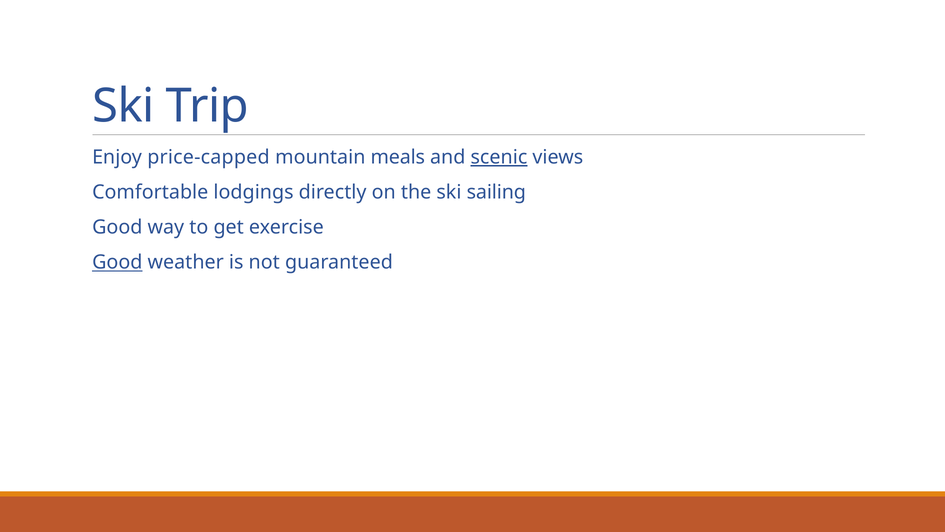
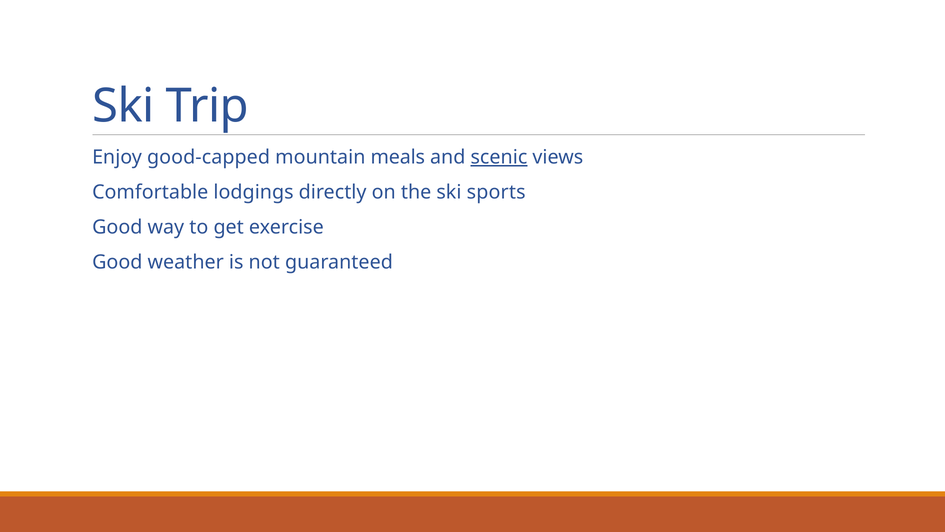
price-capped: price-capped -> good-capped (209, 157)
sailing: sailing -> sports (496, 192)
Good underline: present -> none (117, 262)
